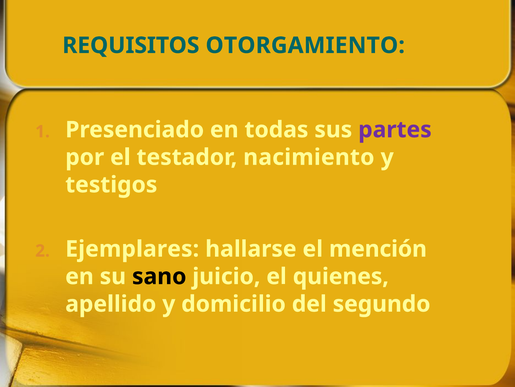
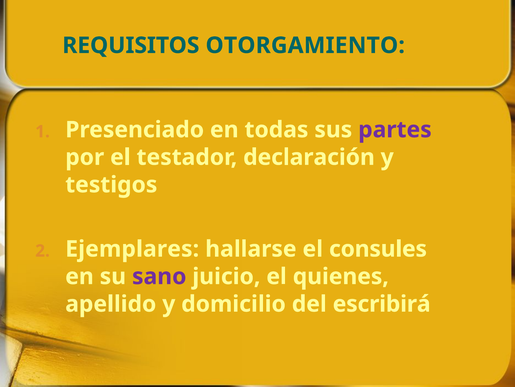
nacimiento: nacimiento -> declaración (309, 157)
mención: mención -> consules (378, 249)
sano colour: black -> purple (159, 276)
segundo: segundo -> escribirá (382, 303)
